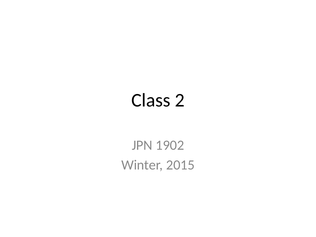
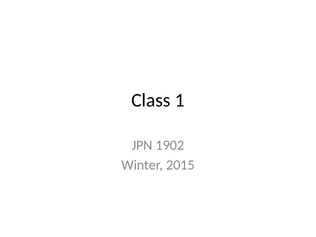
2: 2 -> 1 (180, 100)
